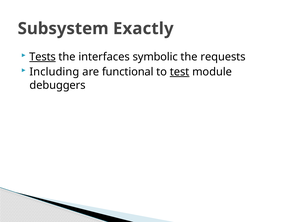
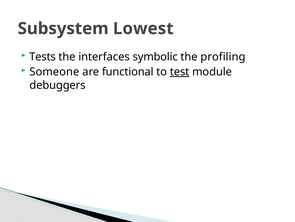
Exactly: Exactly -> Lowest (143, 28)
Tests underline: present -> none (43, 57)
requests: requests -> profiling (223, 57)
Including: Including -> Someone (54, 72)
